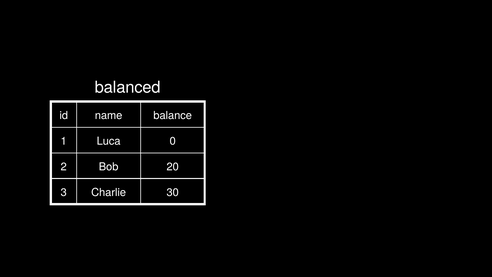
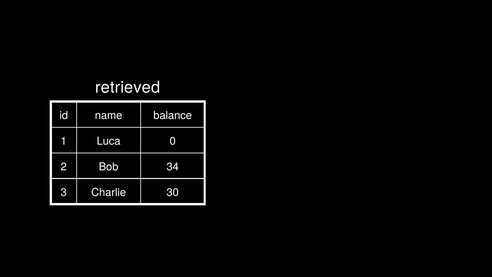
balanced: balanced -> retrieved (128, 87)
20: 20 -> 34 (173, 167)
